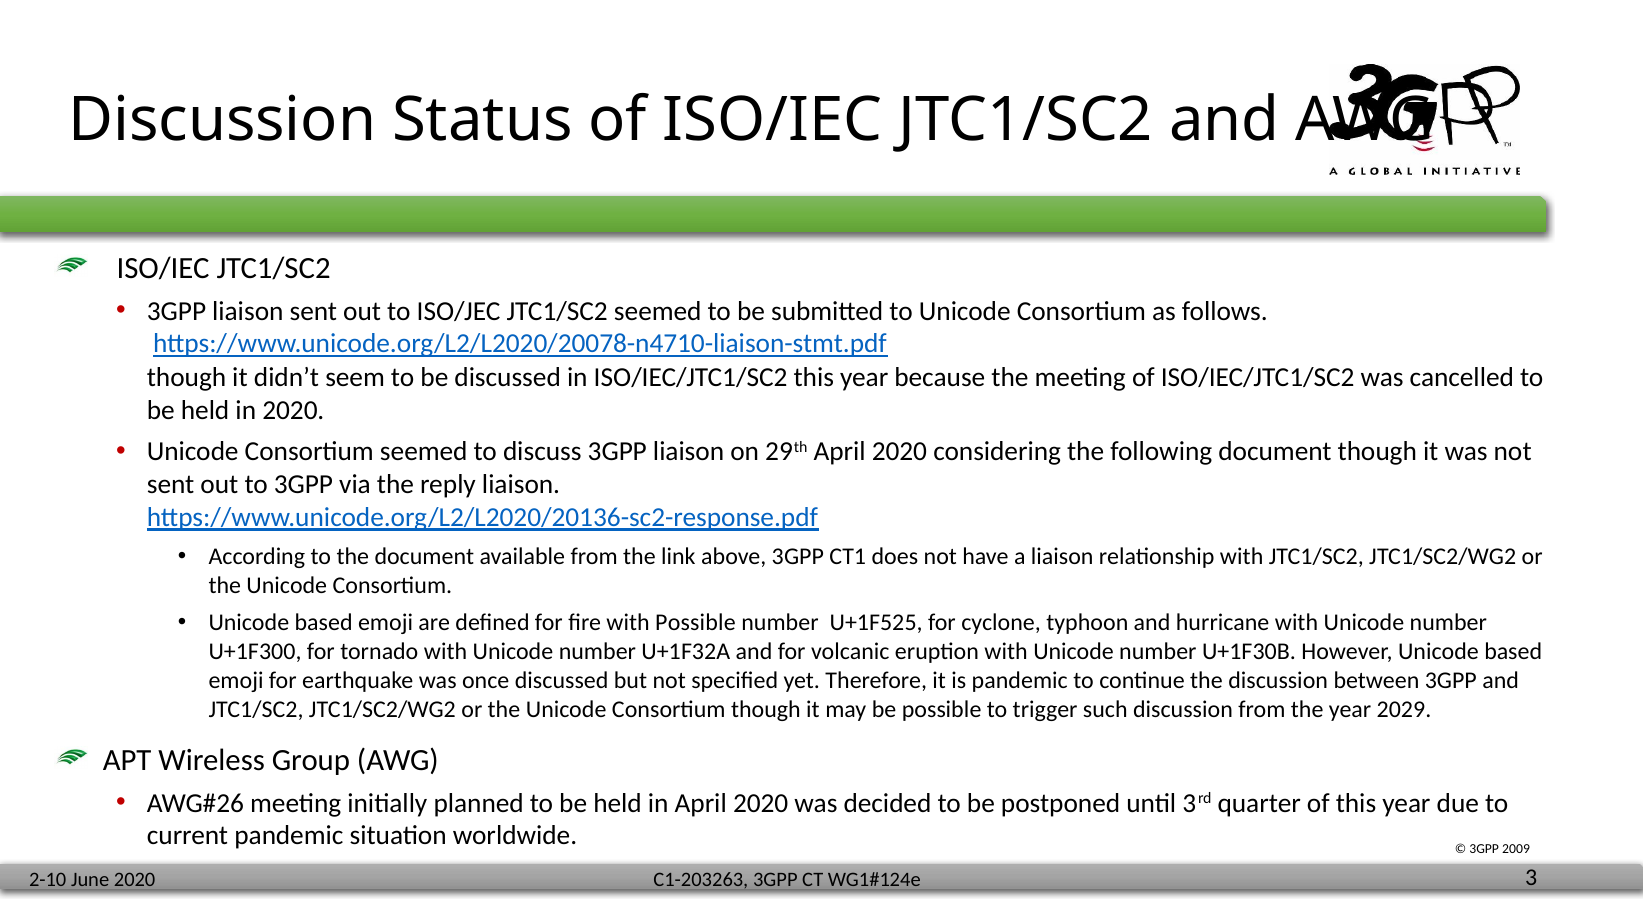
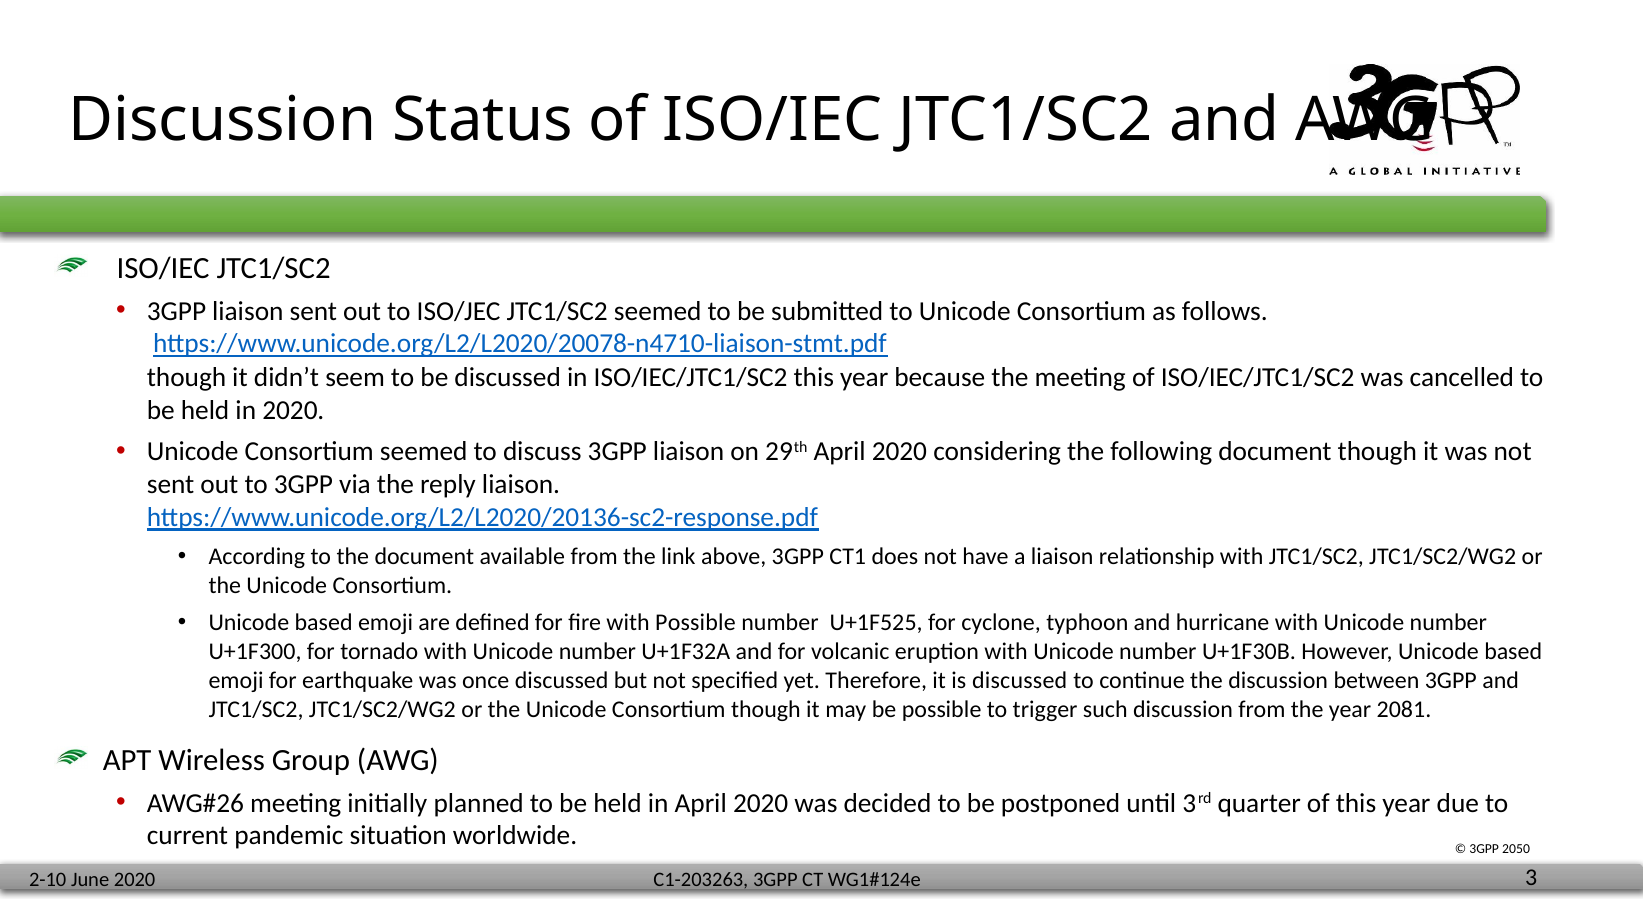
is pandemic: pandemic -> discussed (1020, 681)
2029: 2029 -> 2081 (1404, 710)
2009: 2009 -> 2050 (1516, 849)
